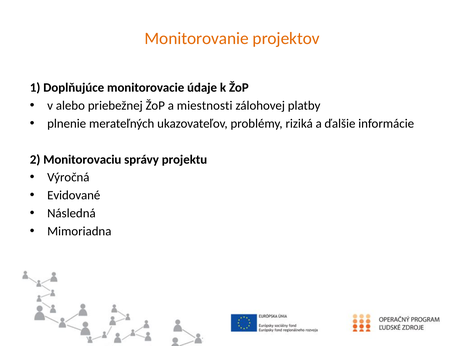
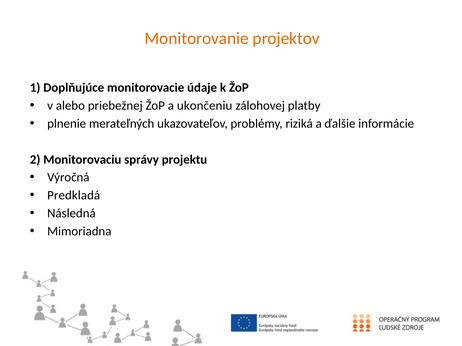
miestnosti: miestnosti -> ukončeniu (205, 106)
Evidované: Evidované -> Predkladá (74, 196)
